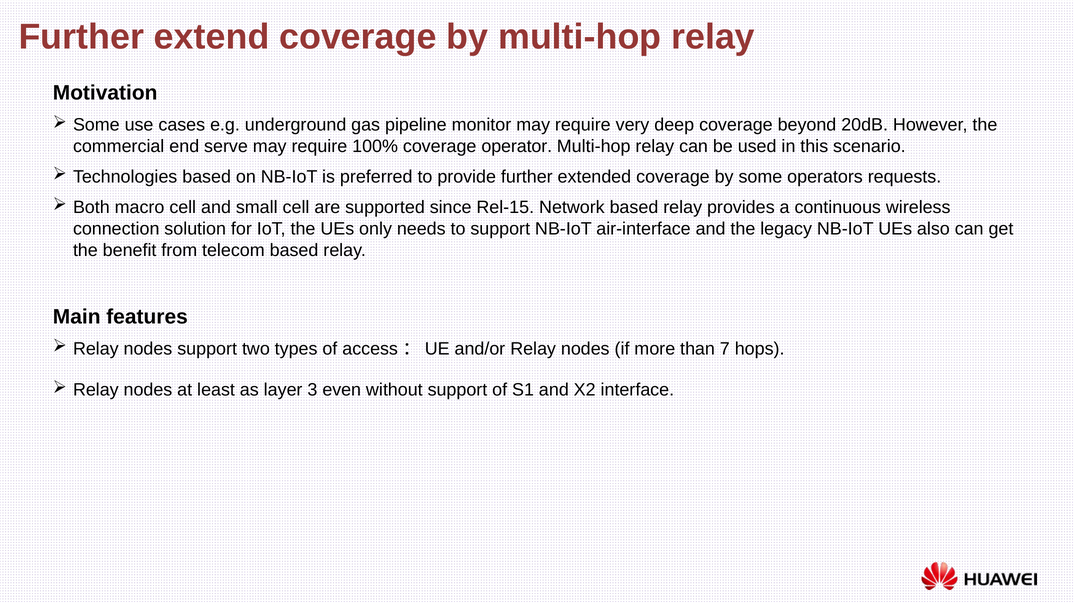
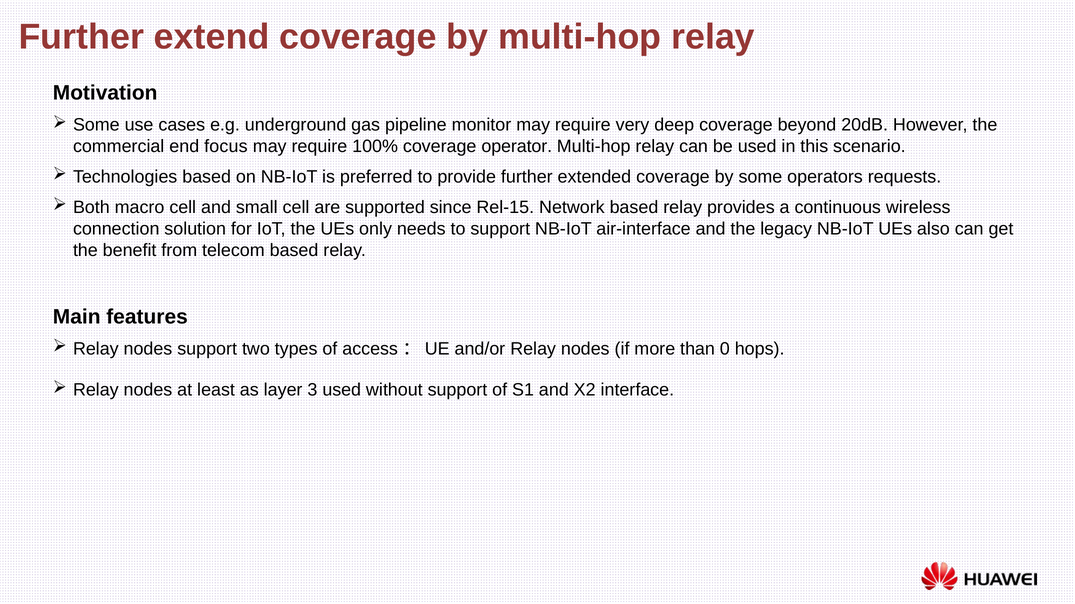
serve: serve -> focus (226, 147)
7: 7 -> 0 (725, 349)
3 even: even -> used (342, 390)
